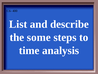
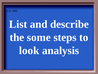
time: time -> look (29, 50)
